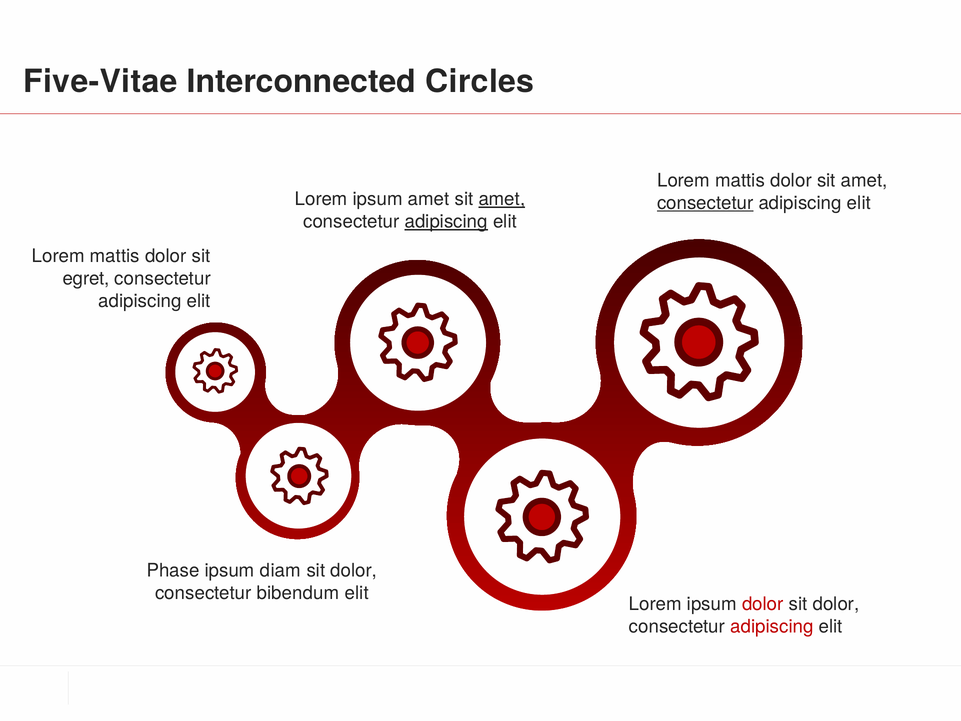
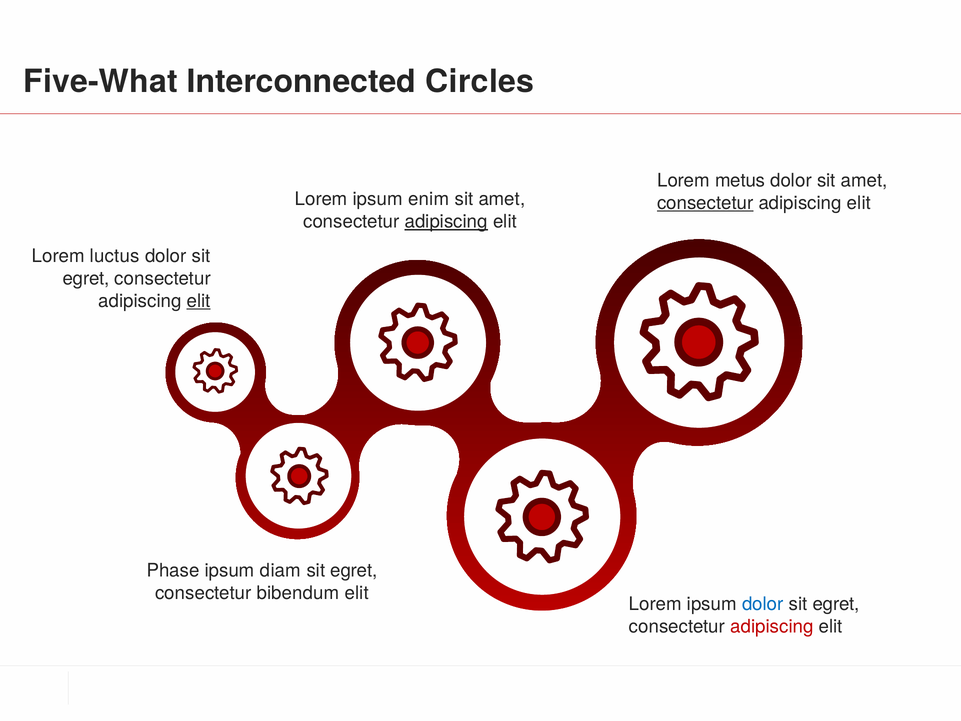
Five-Vitae: Five-Vitae -> Five-What (100, 82)
mattis: mattis -> metus (740, 181)
ipsum amet: amet -> enim (429, 199)
amet underline: present -> none (502, 199)
mattis: mattis -> luctus (115, 256)
elit underline: none -> present (199, 301)
dolor: dolor -> egret (354, 571)
dolor colour: red -> blue (763, 604)
dolor: dolor -> egret (836, 604)
